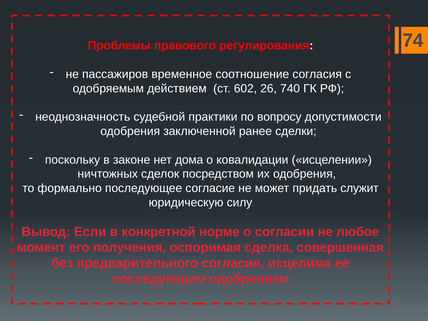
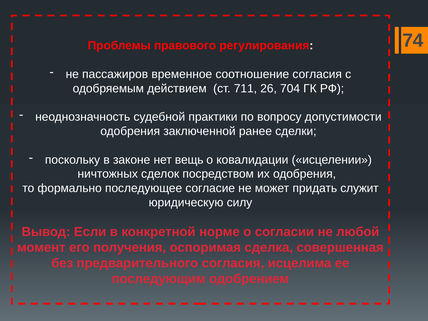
602: 602 -> 711 (245, 88)
740: 740 -> 704 (290, 88)
дома: дома -> вещь (189, 160)
любое: любое -> любой (358, 232)
